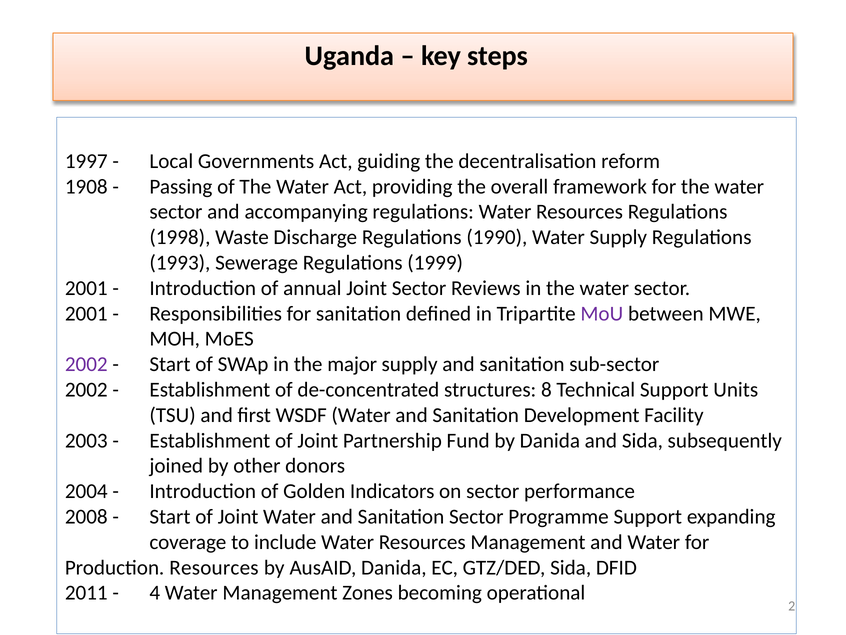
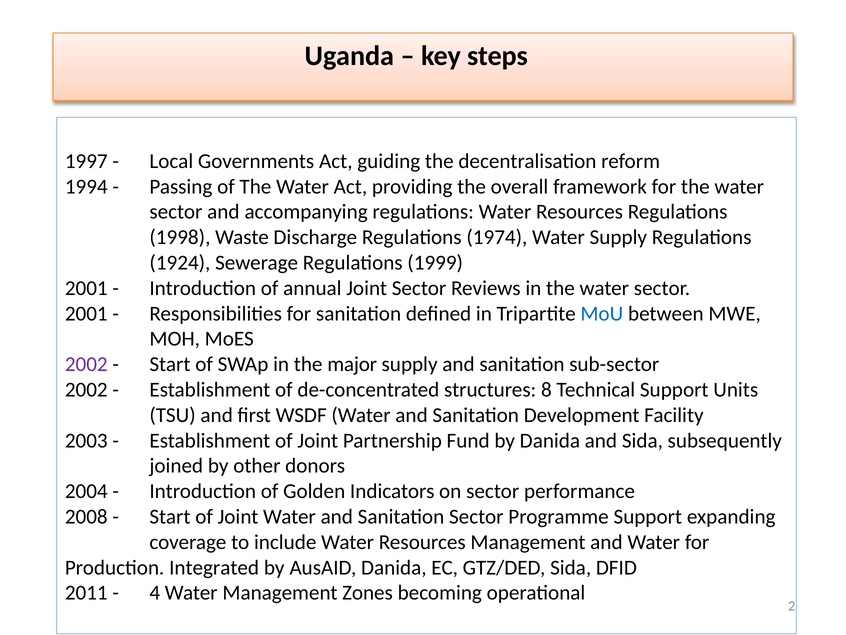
1908: 1908 -> 1994 (86, 186)
1990: 1990 -> 1974 (497, 237)
1993: 1993 -> 1924 (180, 263)
MoU colour: purple -> blue (602, 313)
Production Resources: Resources -> Integrated (214, 567)
